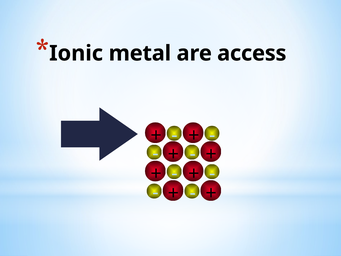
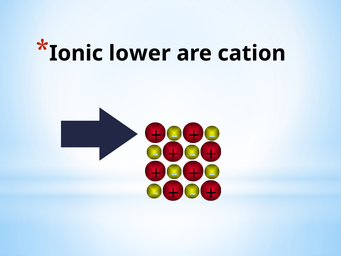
metal: metal -> lower (140, 53)
access: access -> cation (252, 53)
